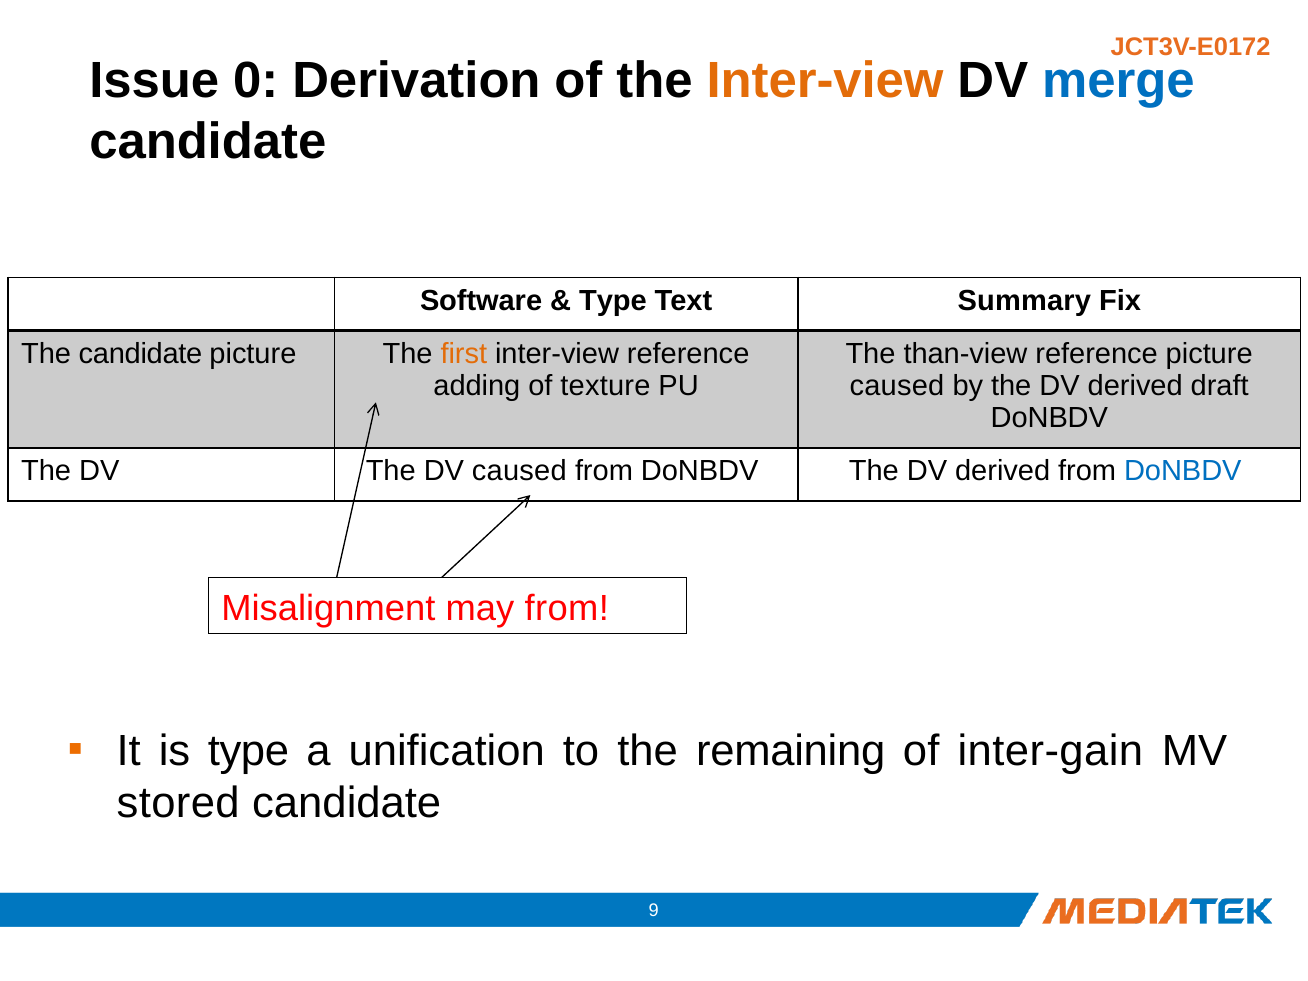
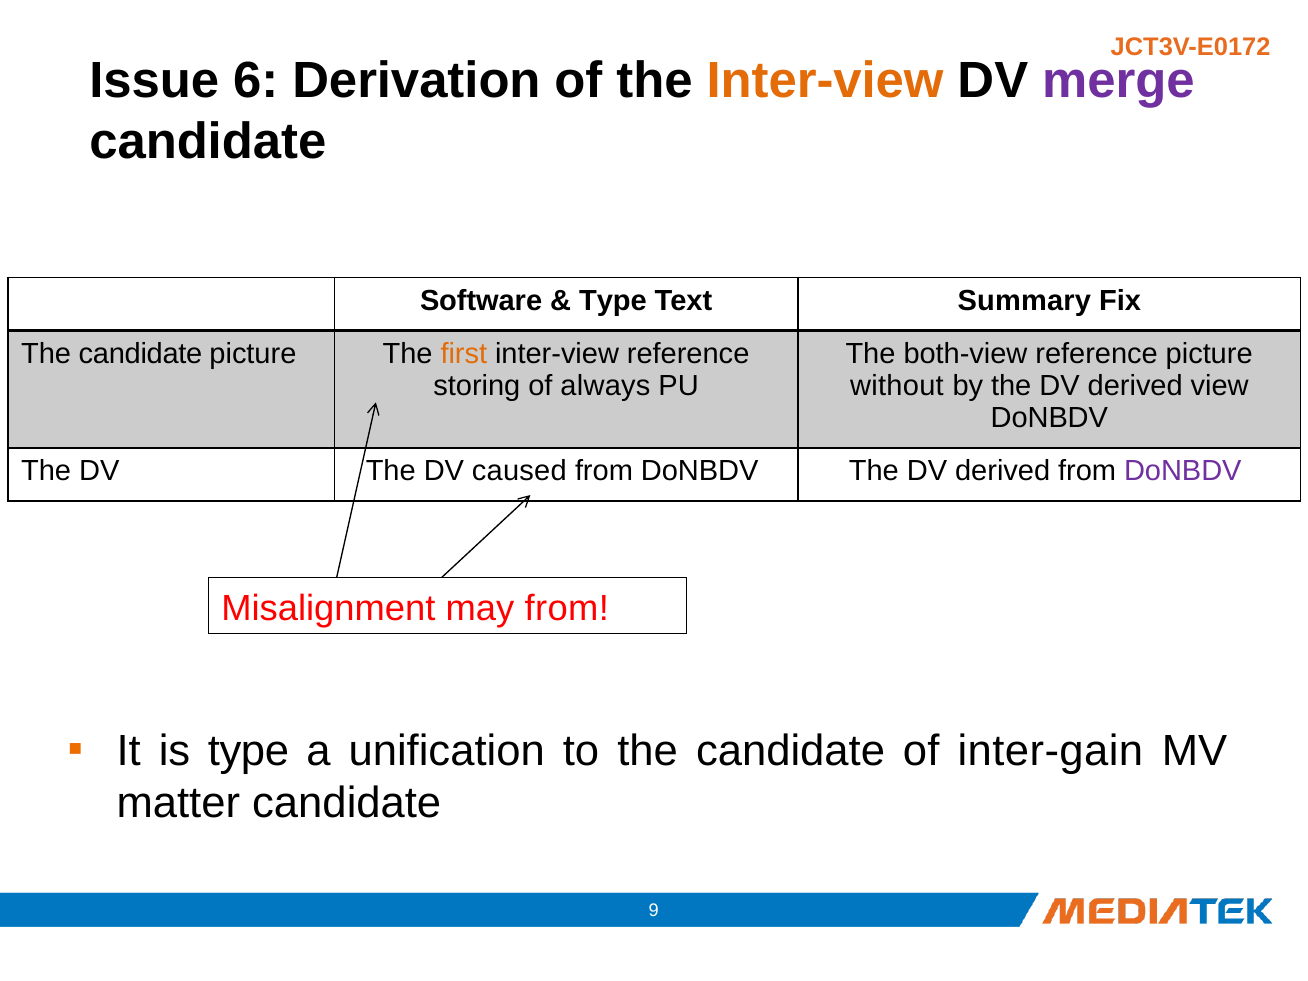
0: 0 -> 6 (256, 81)
merge colour: blue -> purple (1118, 81)
than-view: than-view -> both-view (965, 354)
adding: adding -> storing (477, 386)
texture: texture -> always (605, 386)
caused: caused -> without (897, 386)
draft: draft -> view (1220, 386)
DoNBDV colour: blue -> purple (1183, 471)
to the remaining: remaining -> candidate (791, 751)
stored: stored -> matter (178, 803)
